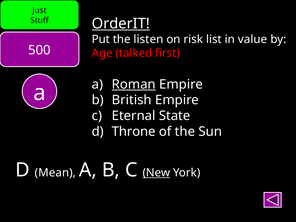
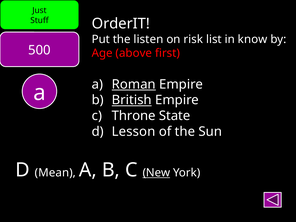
OrderIT underline: present -> none (121, 24)
value: value -> know (253, 39)
talked: talked -> above (134, 53)
British underline: none -> present (132, 100)
Eternal: Eternal -> Throne (134, 116)
Throne: Throne -> Lesson (134, 132)
